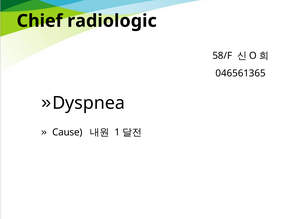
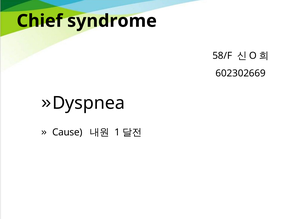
radiologic: radiologic -> syndrome (112, 21)
046561365: 046561365 -> 602302669 (241, 73)
